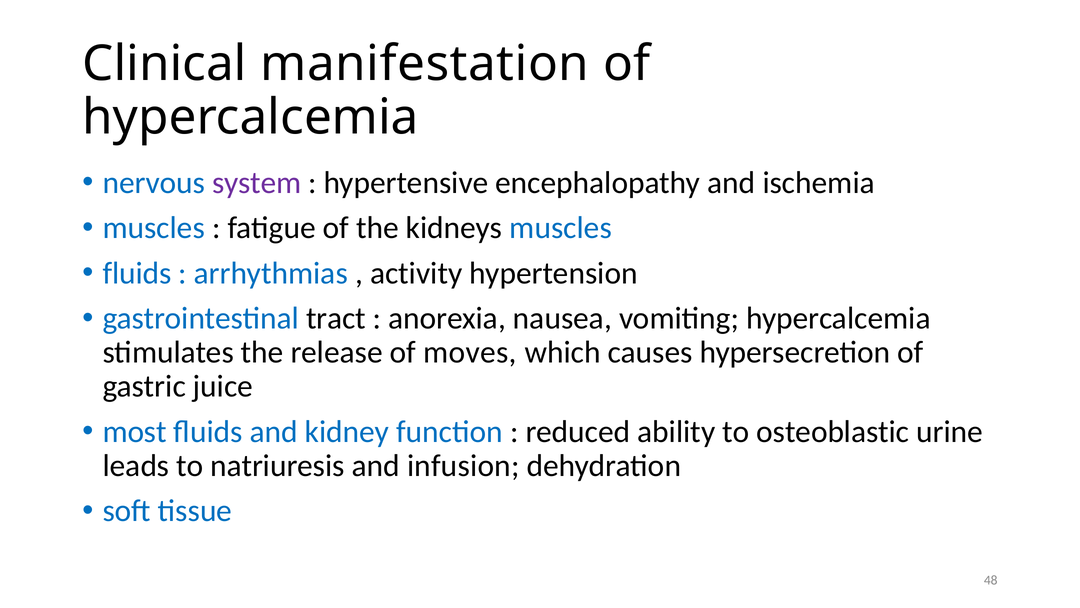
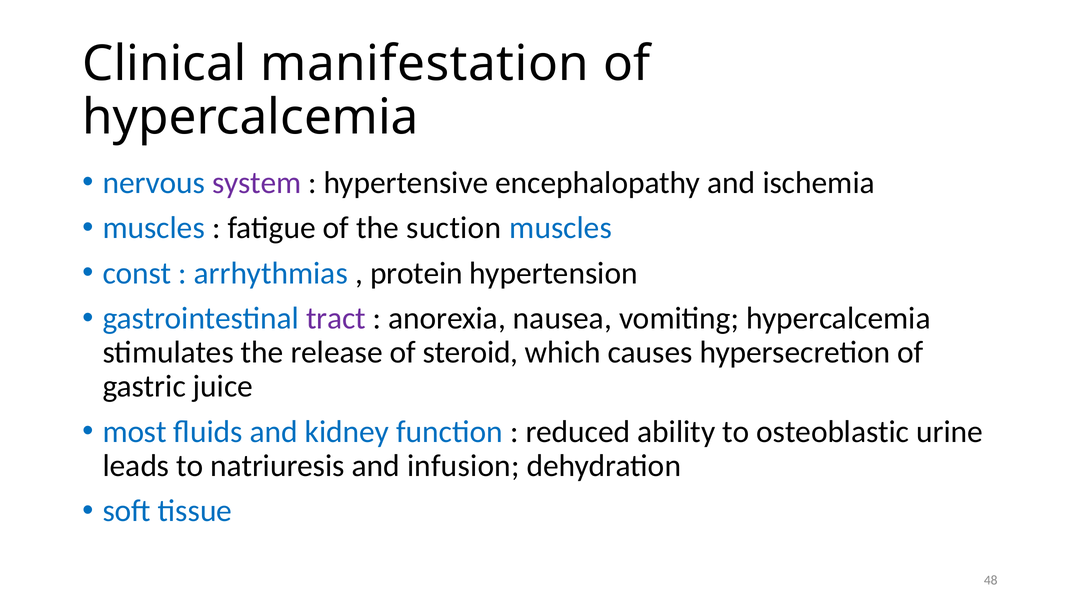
kidneys: kidneys -> suction (454, 228)
fluids: fluids -> const (137, 273)
activity: activity -> protein (416, 273)
tract colour: black -> purple (336, 318)
moves: moves -> steroid (470, 352)
